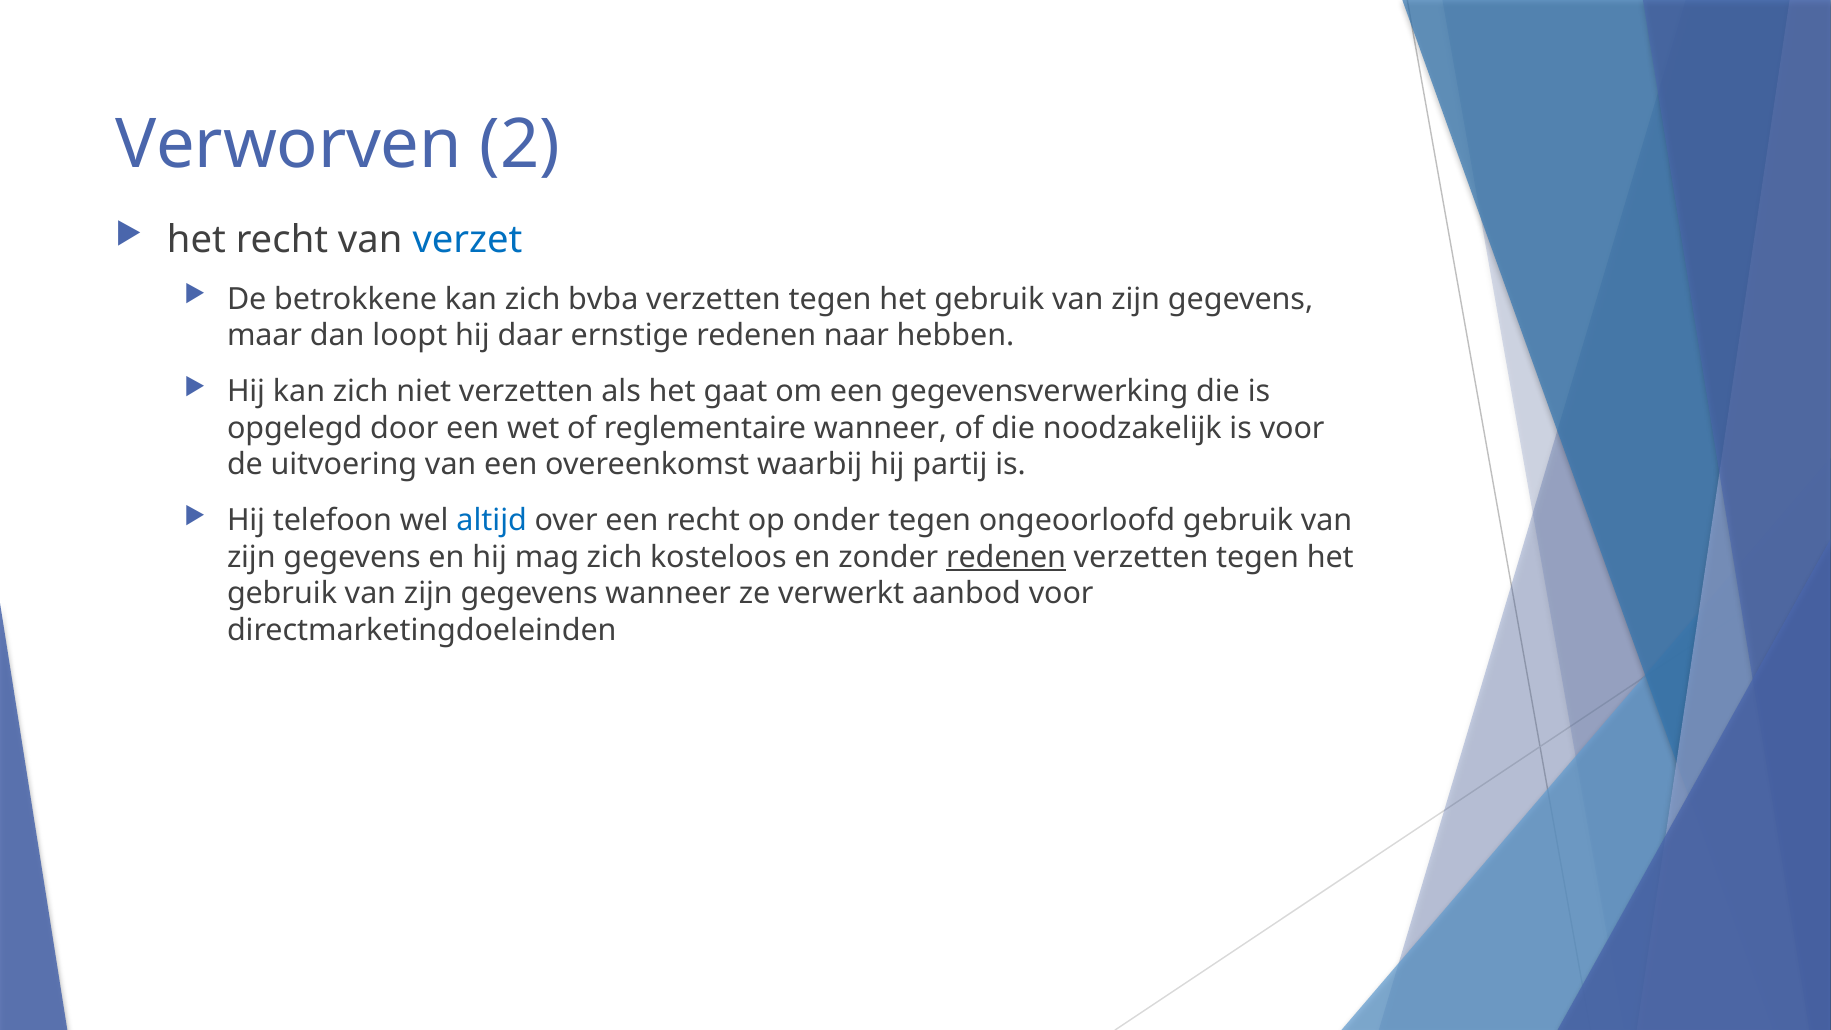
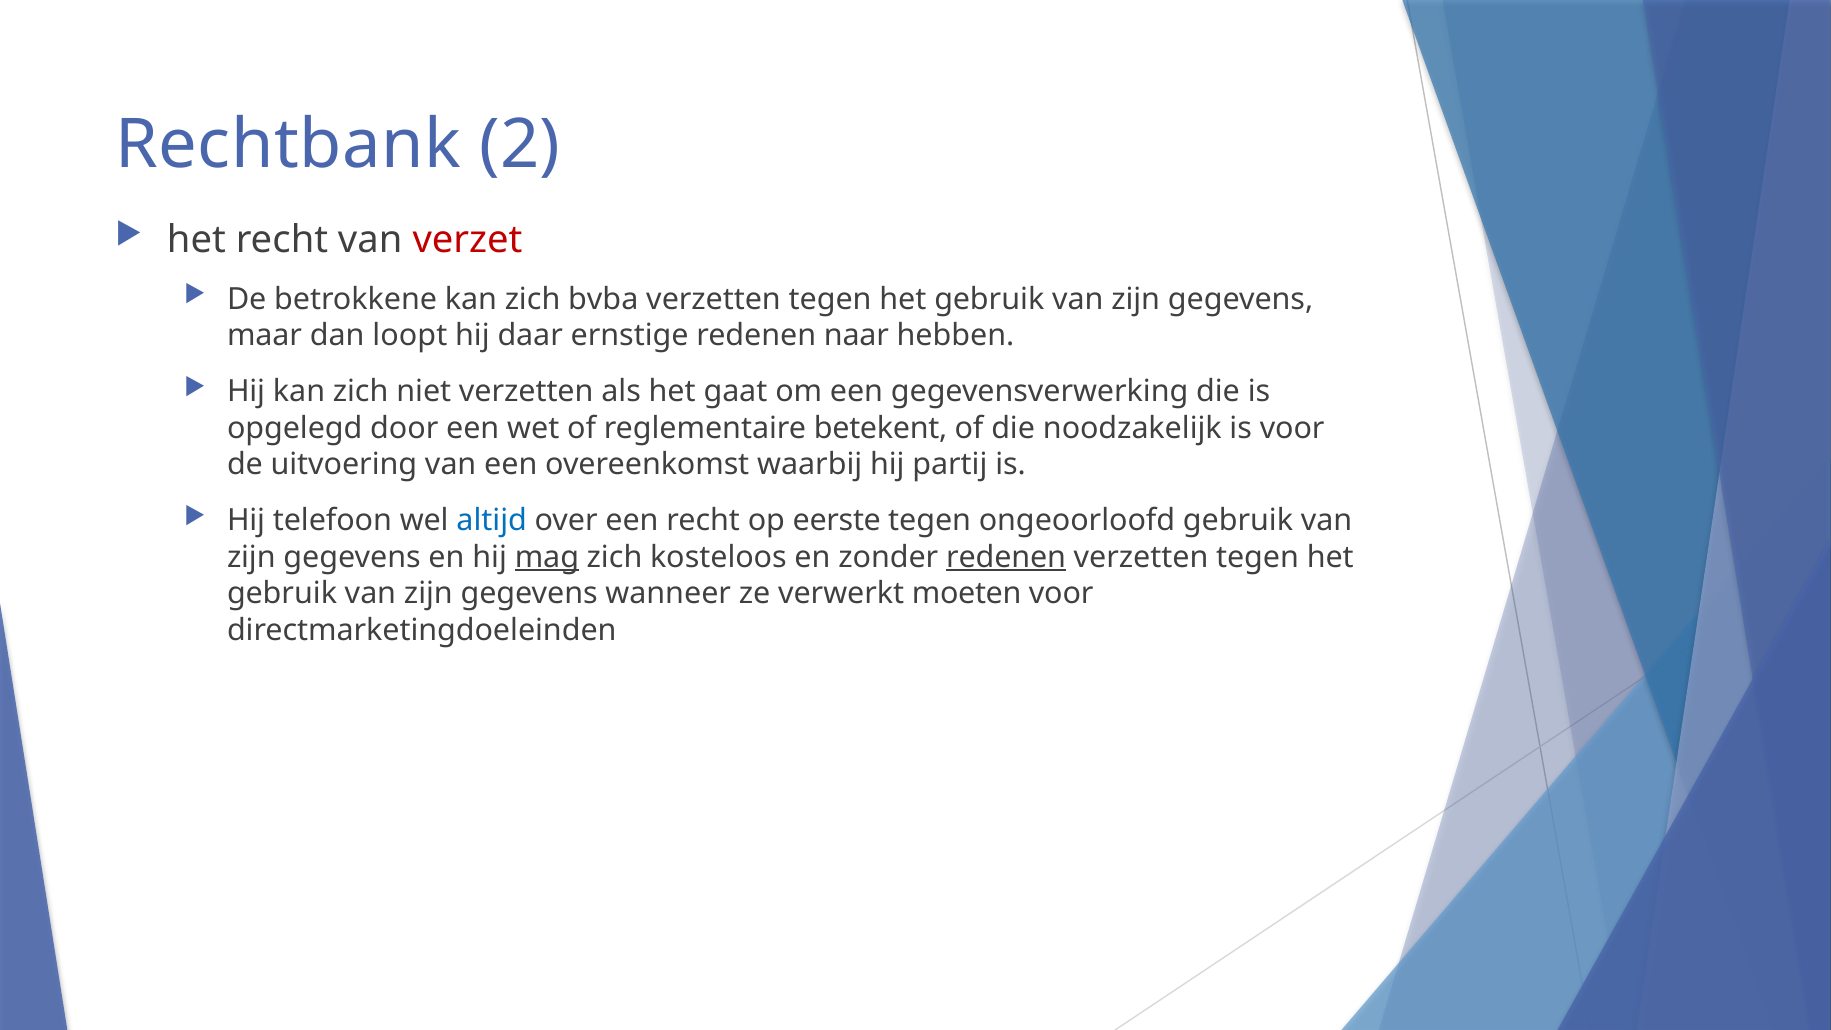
Verworven: Verworven -> Rechtbank (288, 144)
verzet colour: blue -> red (467, 240)
reglementaire wanneer: wanneer -> betekent (881, 428)
onder: onder -> eerste (837, 520)
mag underline: none -> present (547, 557)
aanbod: aanbod -> moeten (967, 594)
